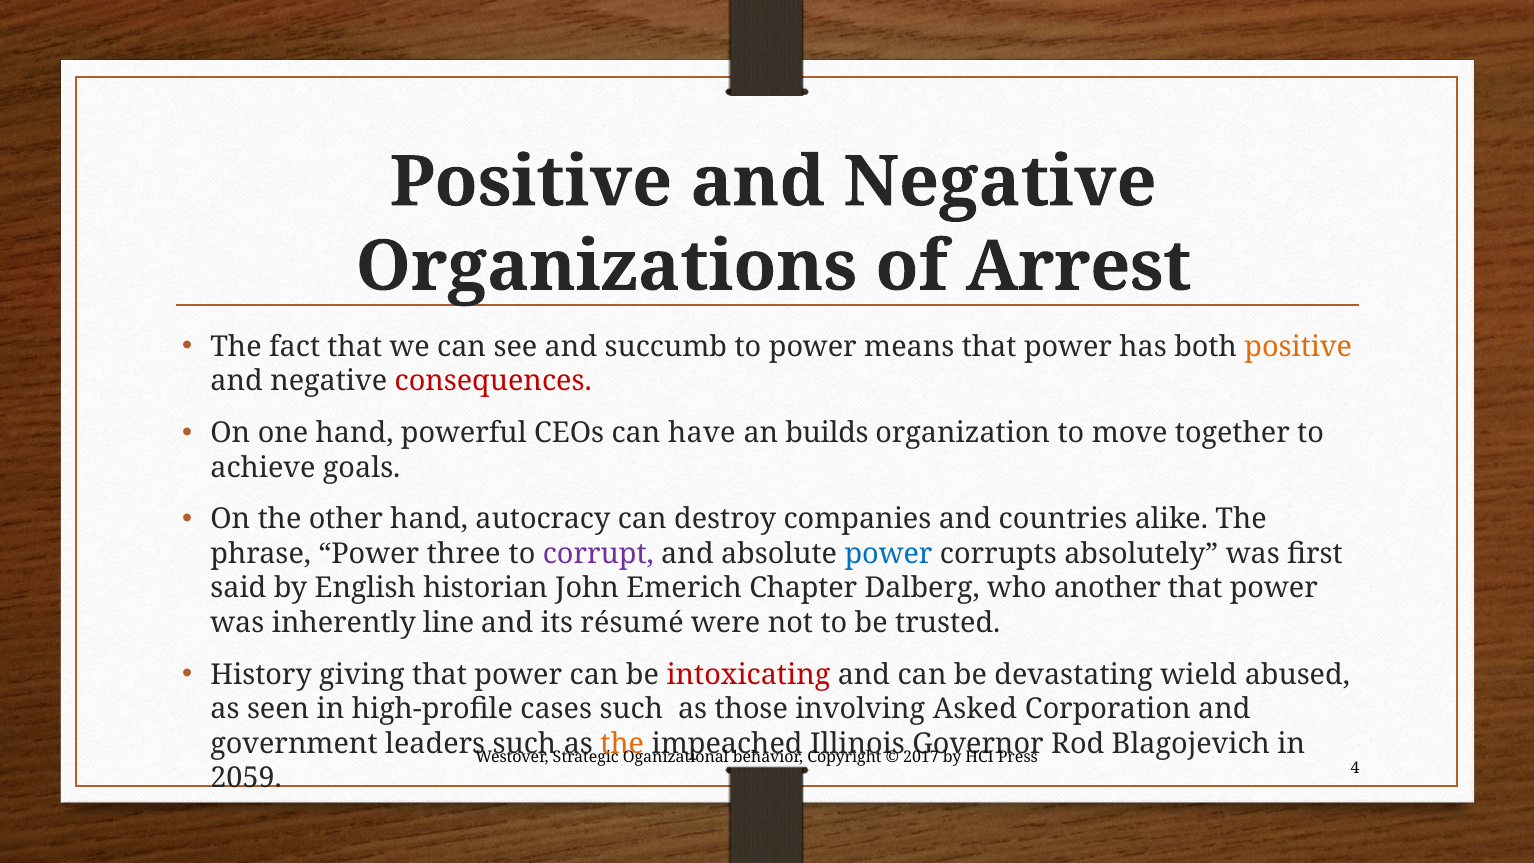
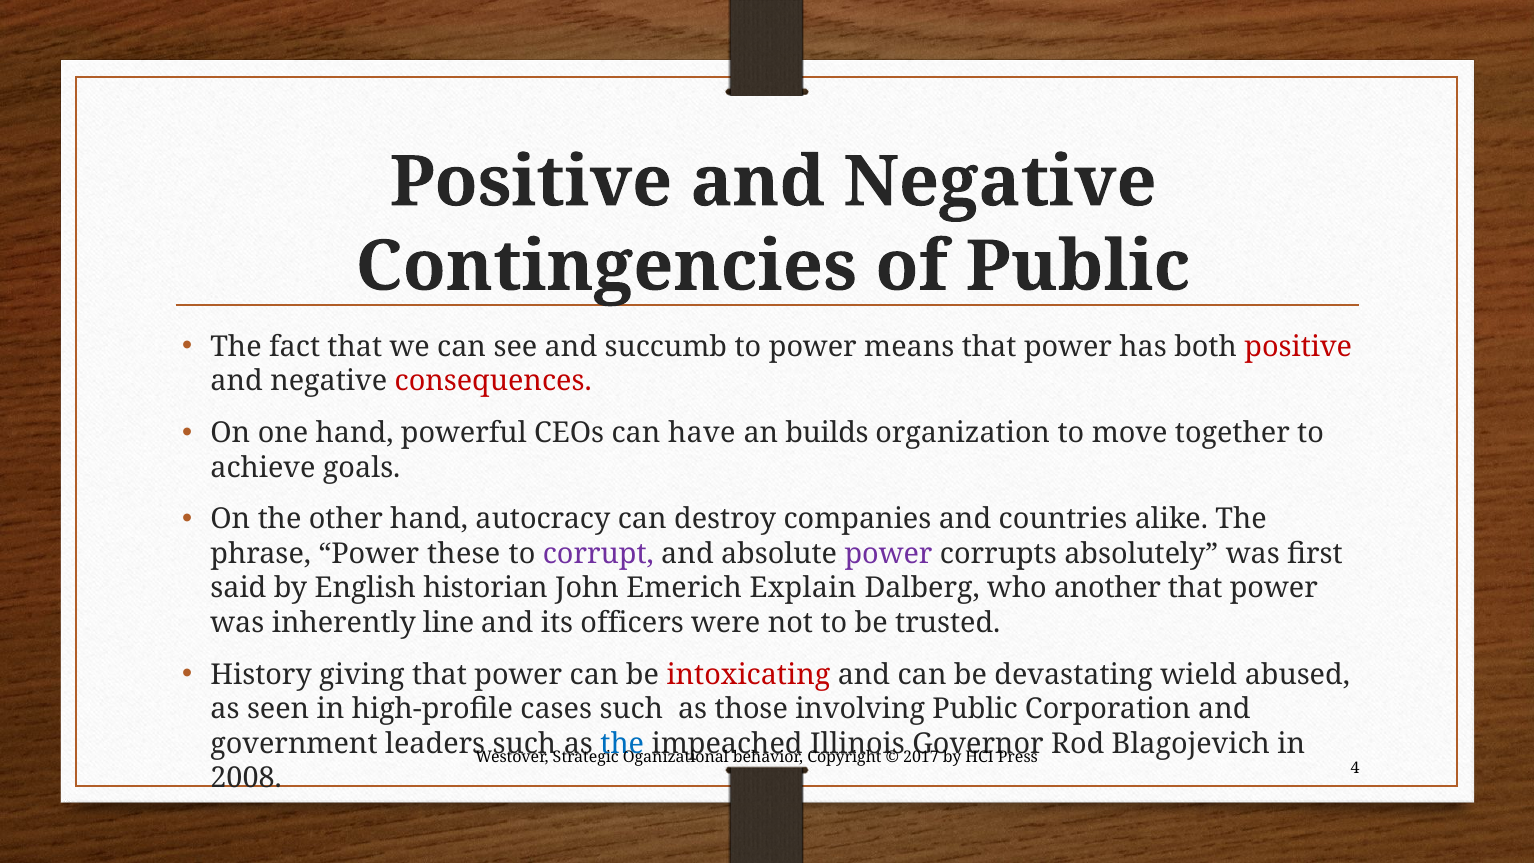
Organizations: Organizations -> Contingencies (606, 267)
of Arrest: Arrest -> Public (1078, 267)
positive colour: orange -> red (1298, 347)
three: three -> these (464, 554)
power colour: blue -> purple (889, 554)
Chapter: Chapter -> Explain (803, 588)
résumé: résumé -> officers (632, 623)
involving Asked: Asked -> Public (975, 709)
the colour: orange -> blue (622, 744)
2059: 2059 -> 2008 (246, 778)
